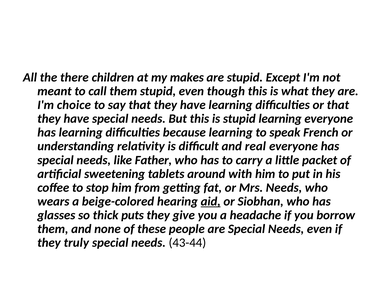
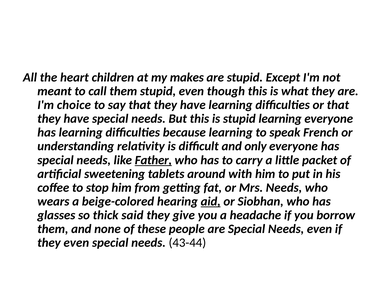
there: there -> heart (74, 77)
real: real -> only (256, 146)
Father underline: none -> present (153, 160)
puts: puts -> said (132, 215)
they truly: truly -> even (76, 243)
